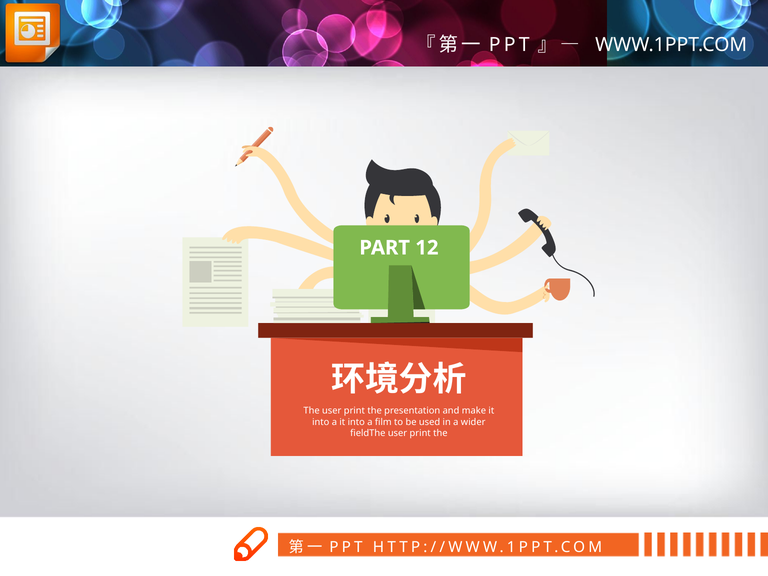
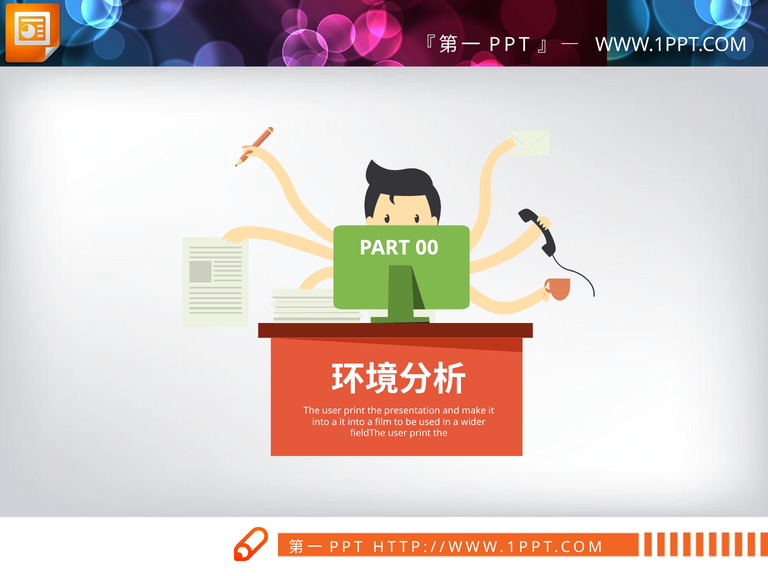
12: 12 -> 00 (427, 248)
